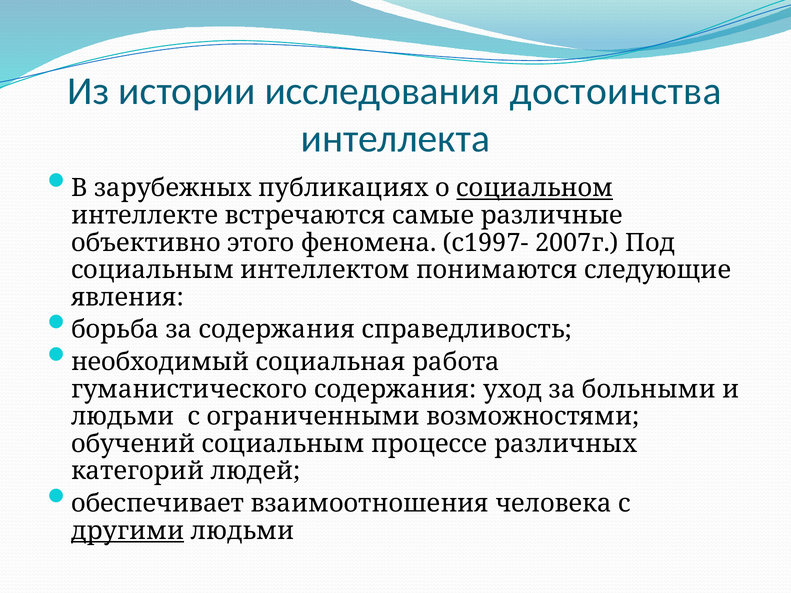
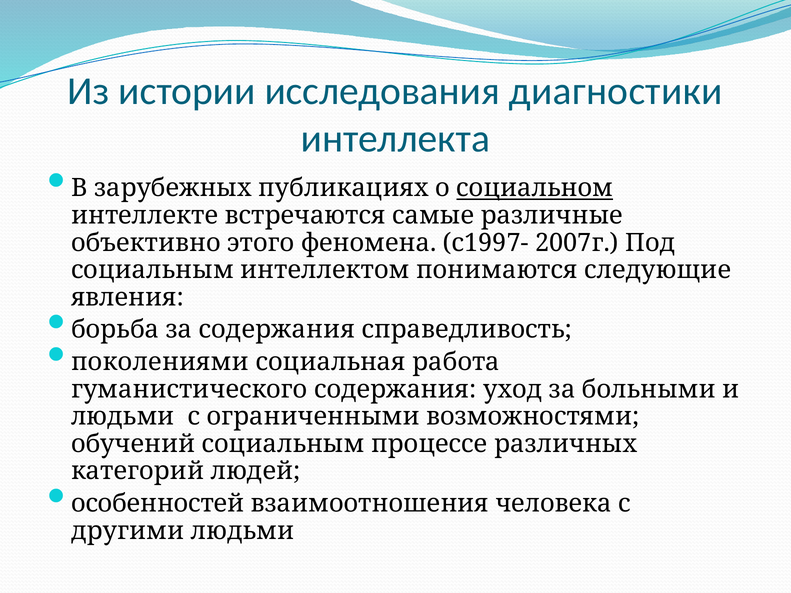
достоинства: достоинства -> диагностики (616, 91)
необходимый: необходимый -> поколениями (160, 362)
обеспечивает: обеспечивает -> особенностей (158, 504)
другими underline: present -> none (128, 531)
